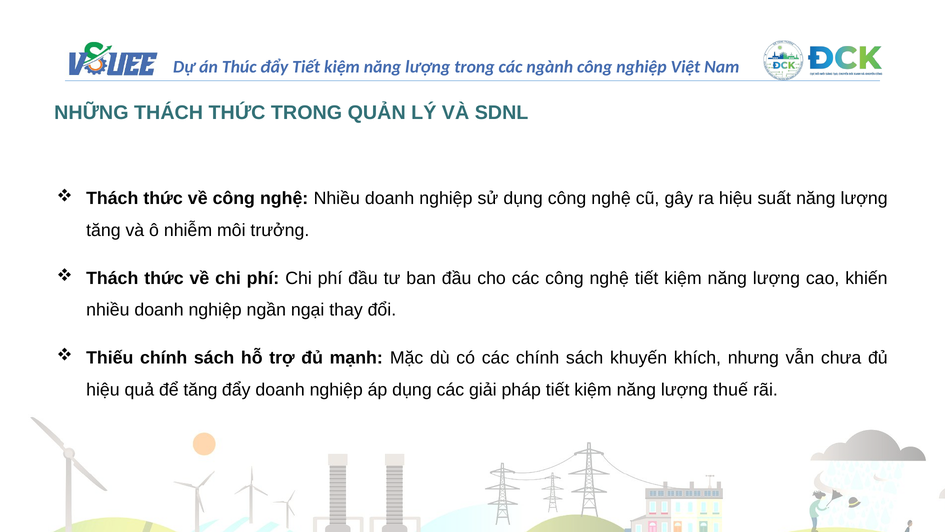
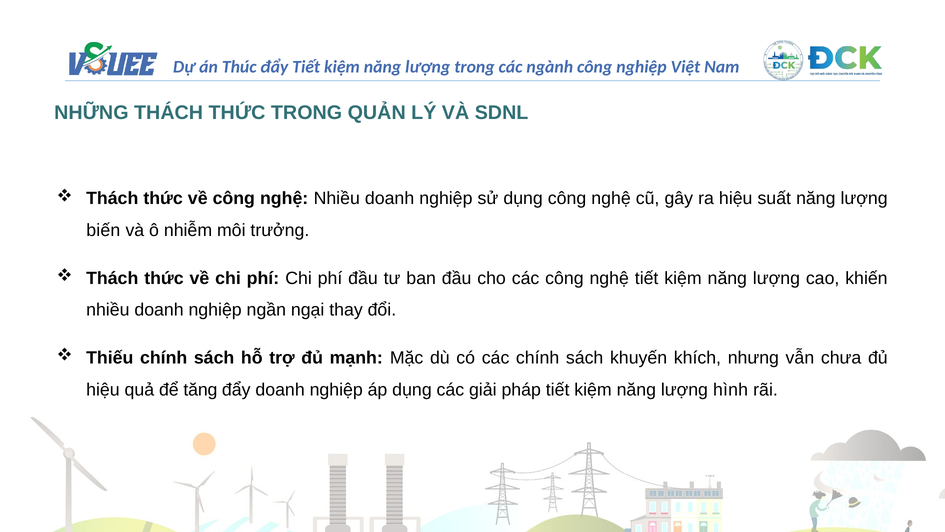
tăng: tăng -> biến (103, 230)
thuế: thuế -> hình (731, 389)
